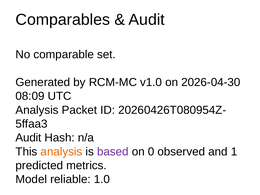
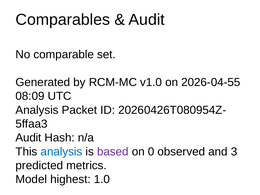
2026-04-30: 2026-04-30 -> 2026-04-55 (211, 82)
analysis colour: orange -> blue (61, 152)
1: 1 -> 3 (234, 152)
reliable: reliable -> highest (70, 179)
